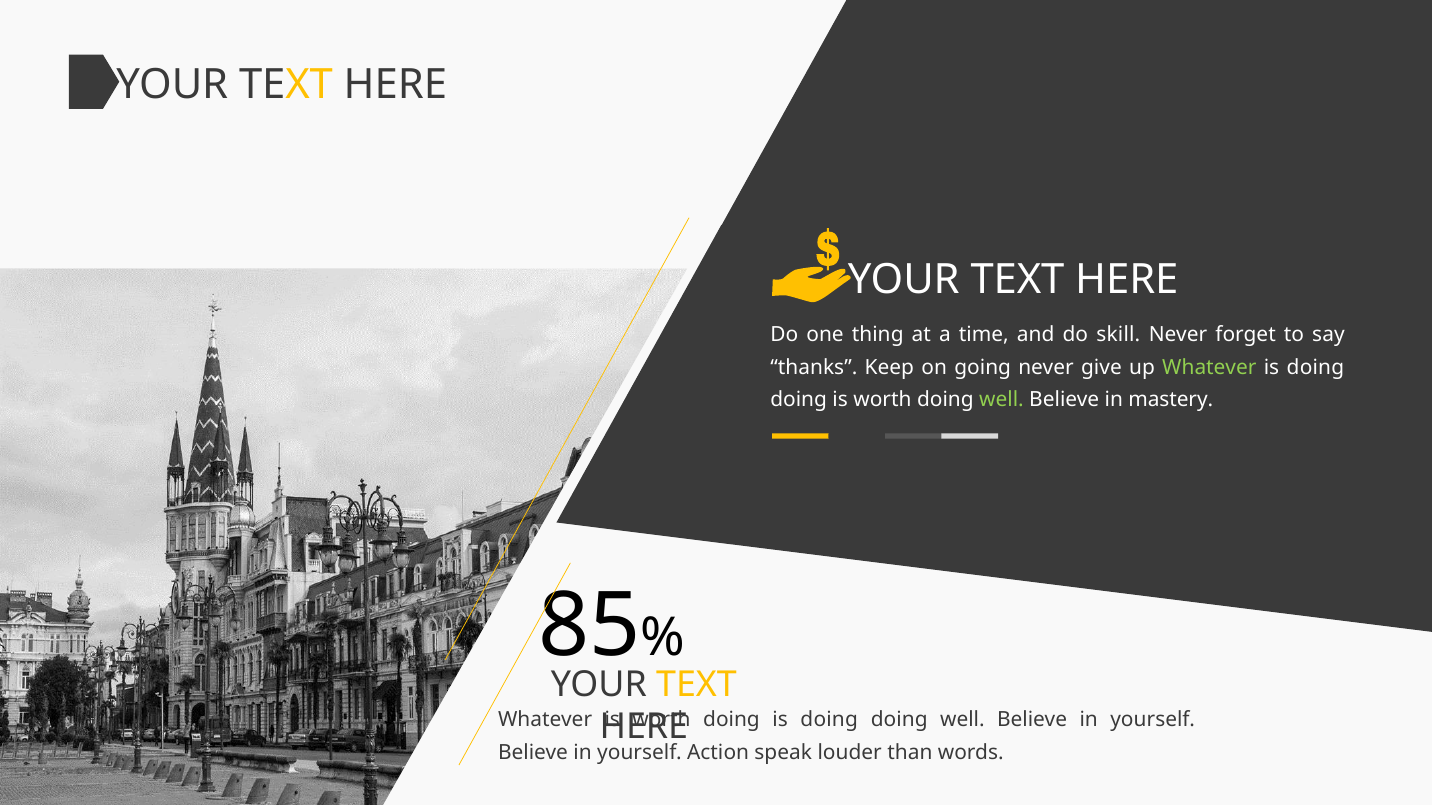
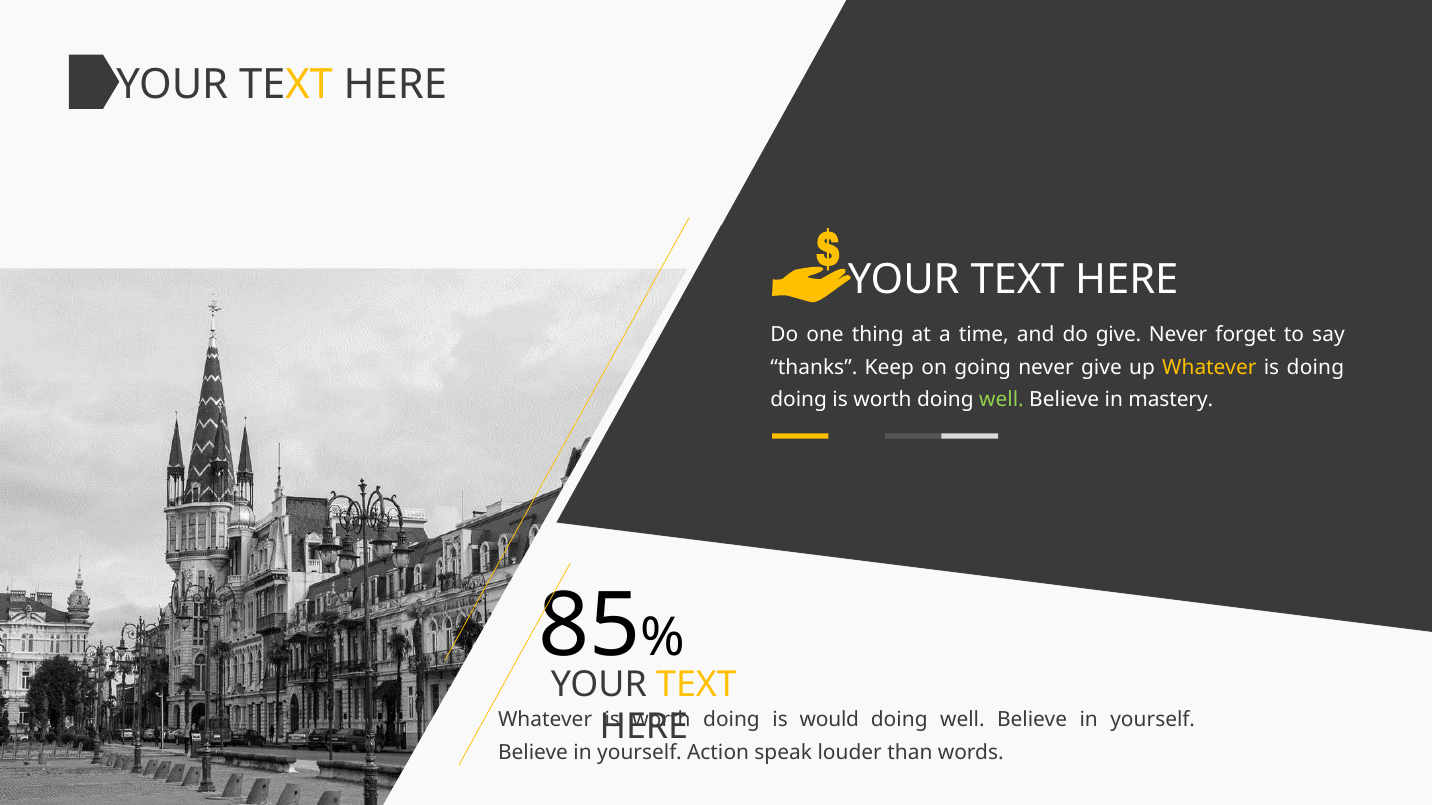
do skill: skill -> give (1119, 335)
Whatever colour: light green -> yellow (1209, 368)
doing is doing: doing -> would (829, 720)
